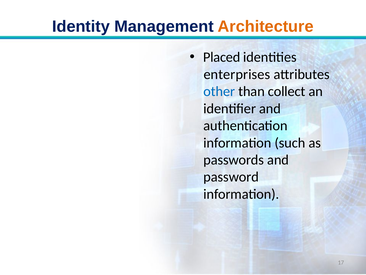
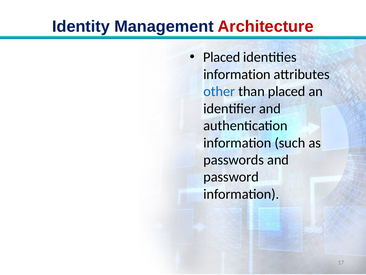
Architecture colour: orange -> red (266, 26)
enterprises: enterprises -> information (237, 74)
than collect: collect -> placed (287, 91)
